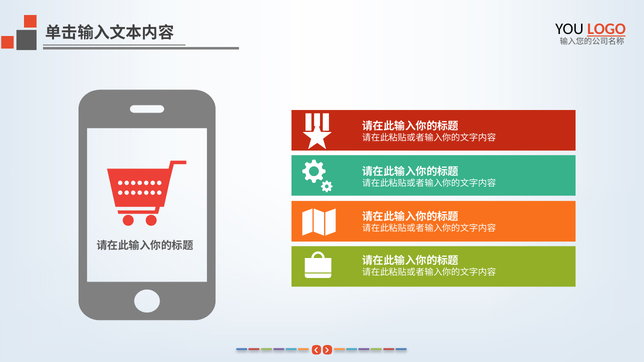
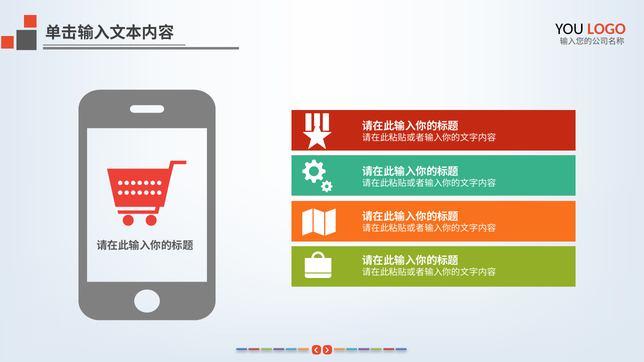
LOGO underline: present -> none (607, 29)
